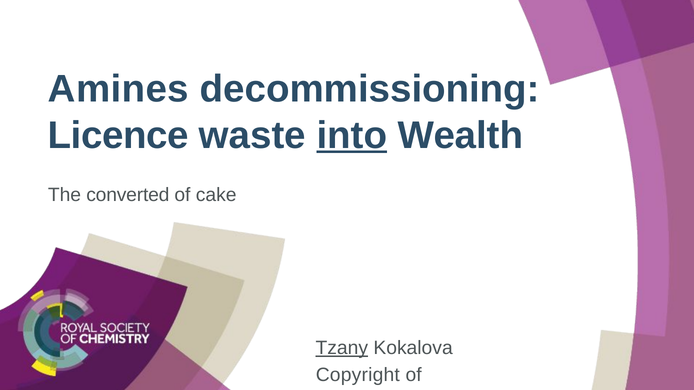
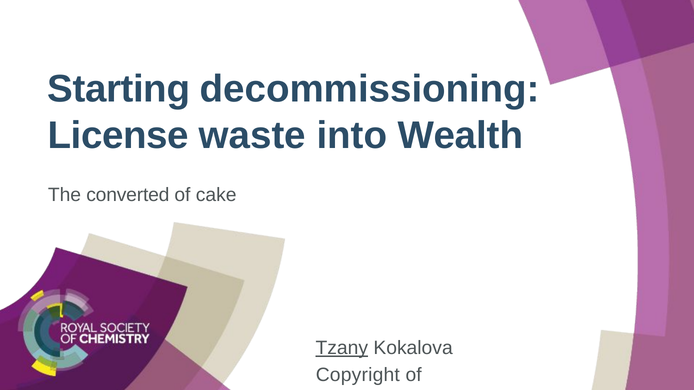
Amines: Amines -> Starting (119, 89)
Licence: Licence -> License (118, 135)
into underline: present -> none (352, 135)
